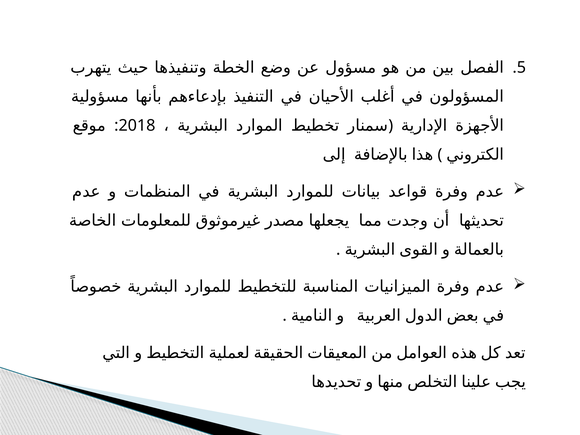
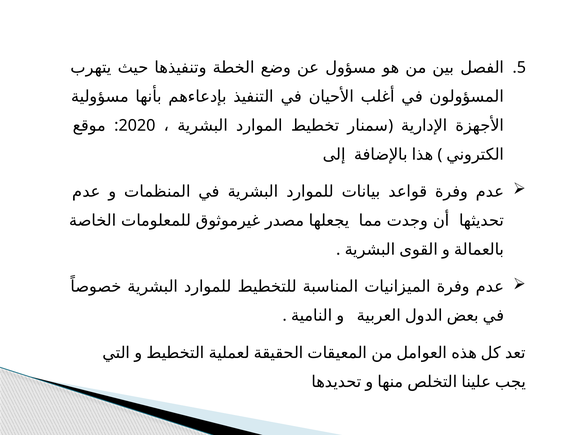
2018: 2018 -> 2020 (137, 126)
